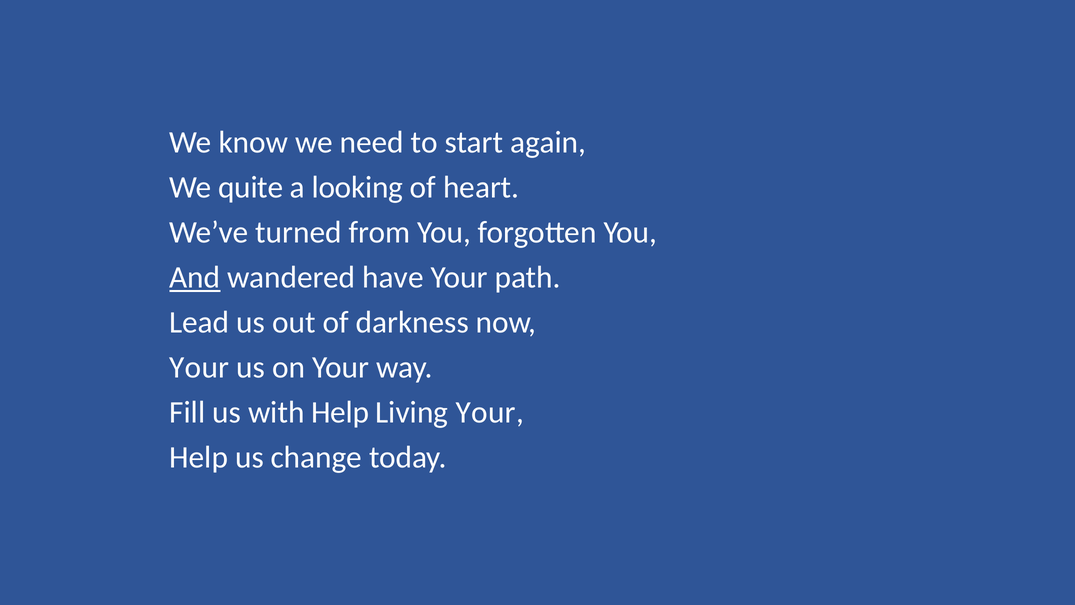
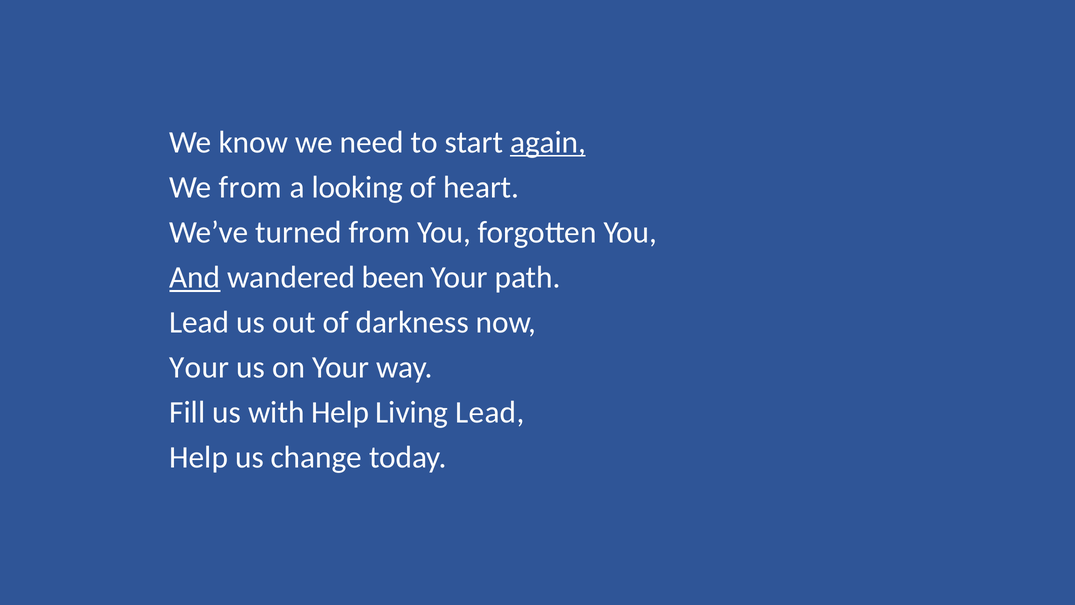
again underline: none -> present (548, 142)
We quite: quite -> from (250, 187)
have: have -> been (393, 277)
Living Your: Your -> Lead (490, 412)
